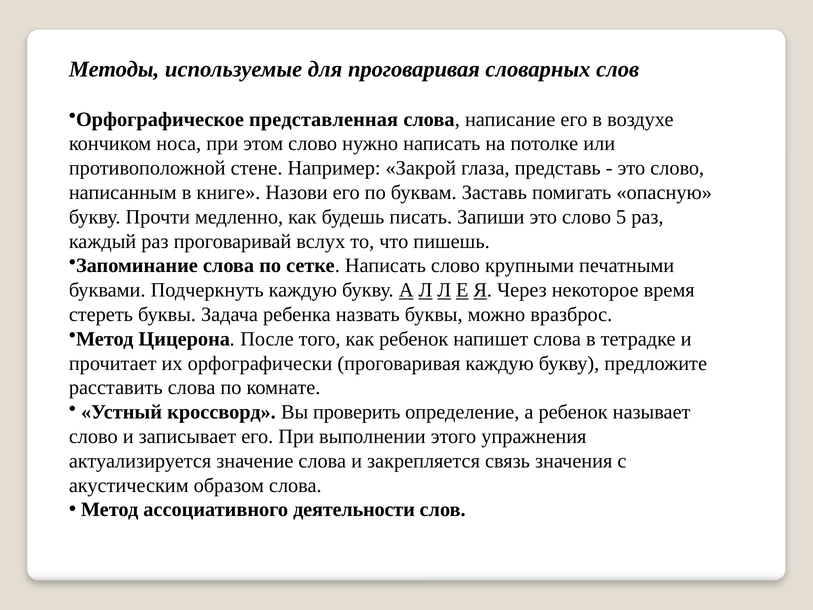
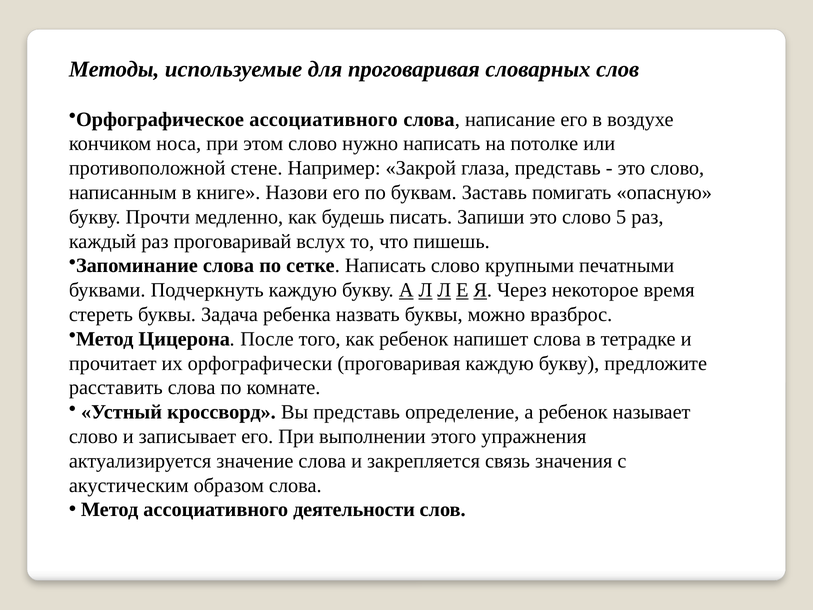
Орфографическое представленная: представленная -> ассоциативного (324, 119)
Вы проверить: проверить -> представь (357, 412)
